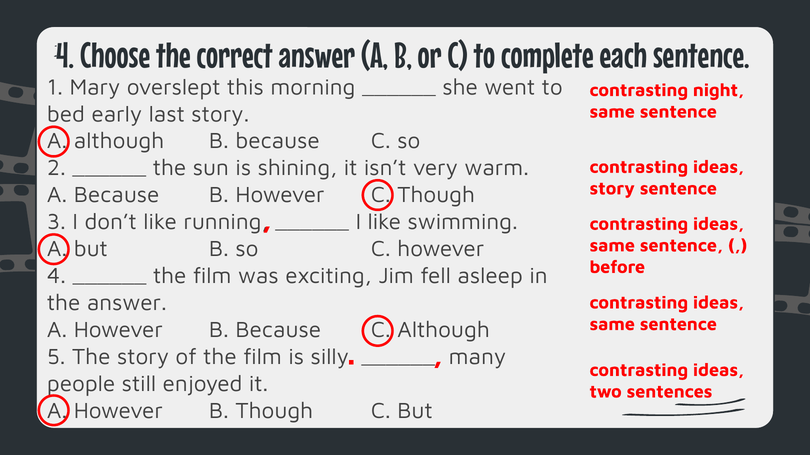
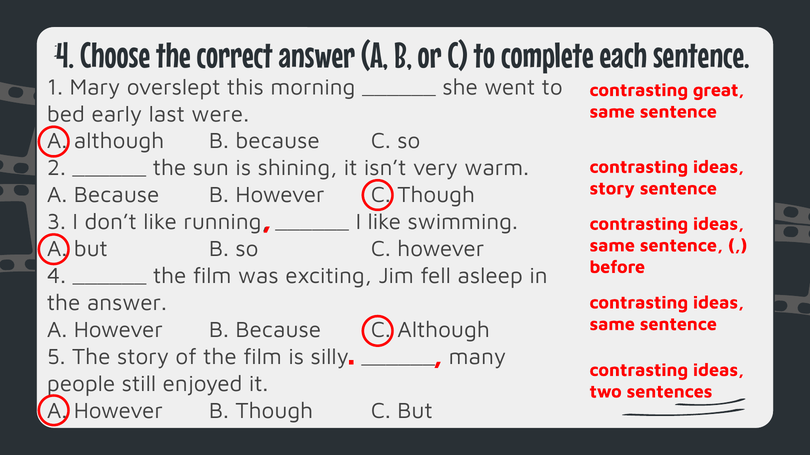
night: night -> great (719, 90)
last story: story -> were (220, 114)
